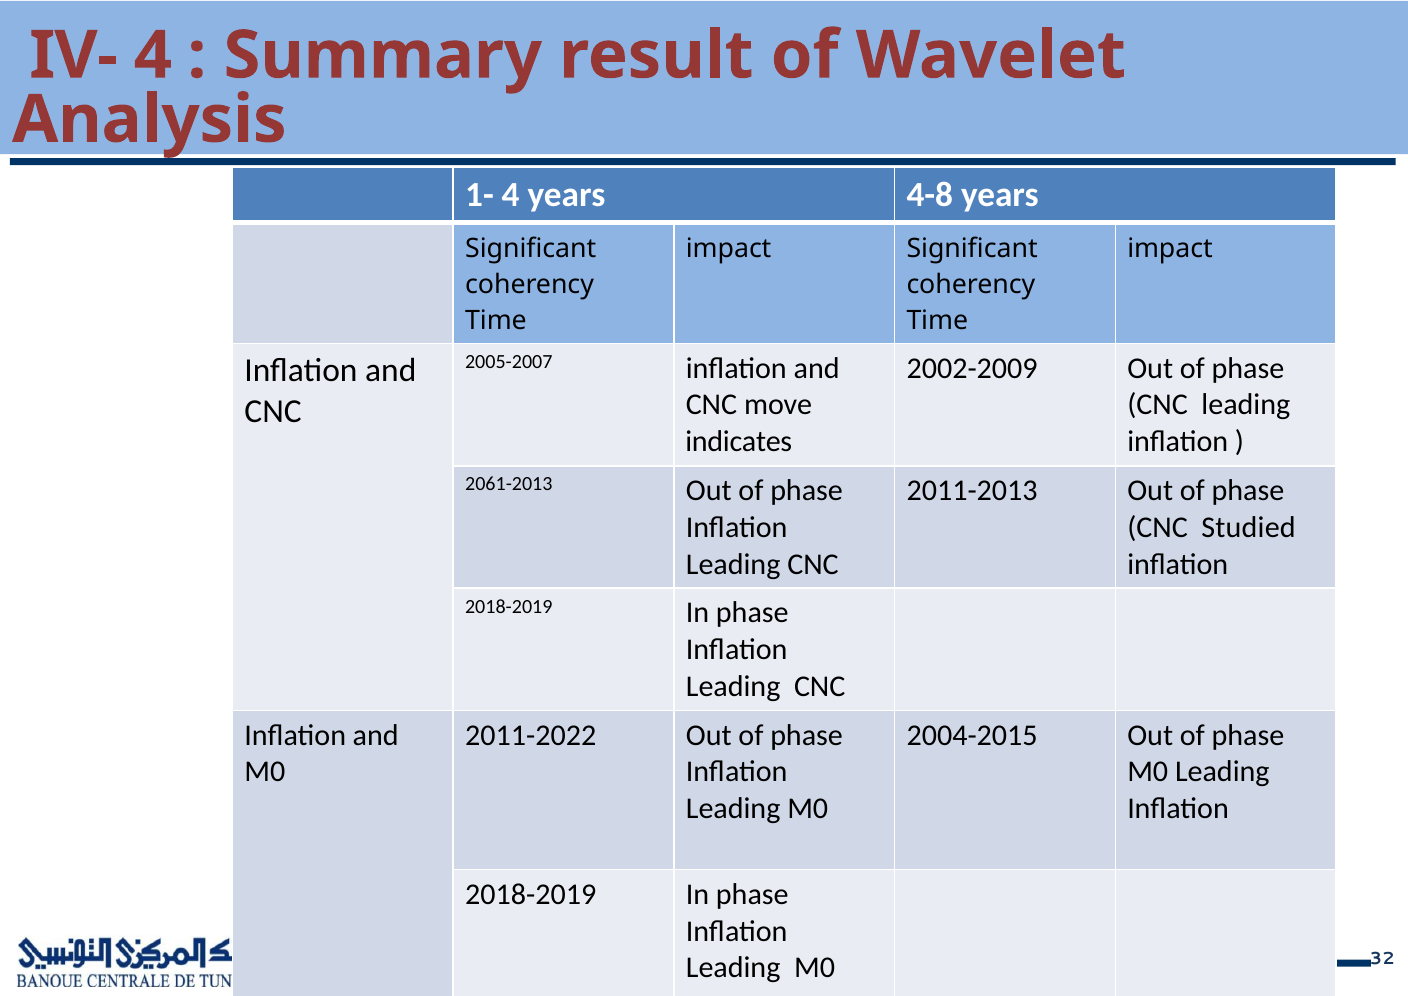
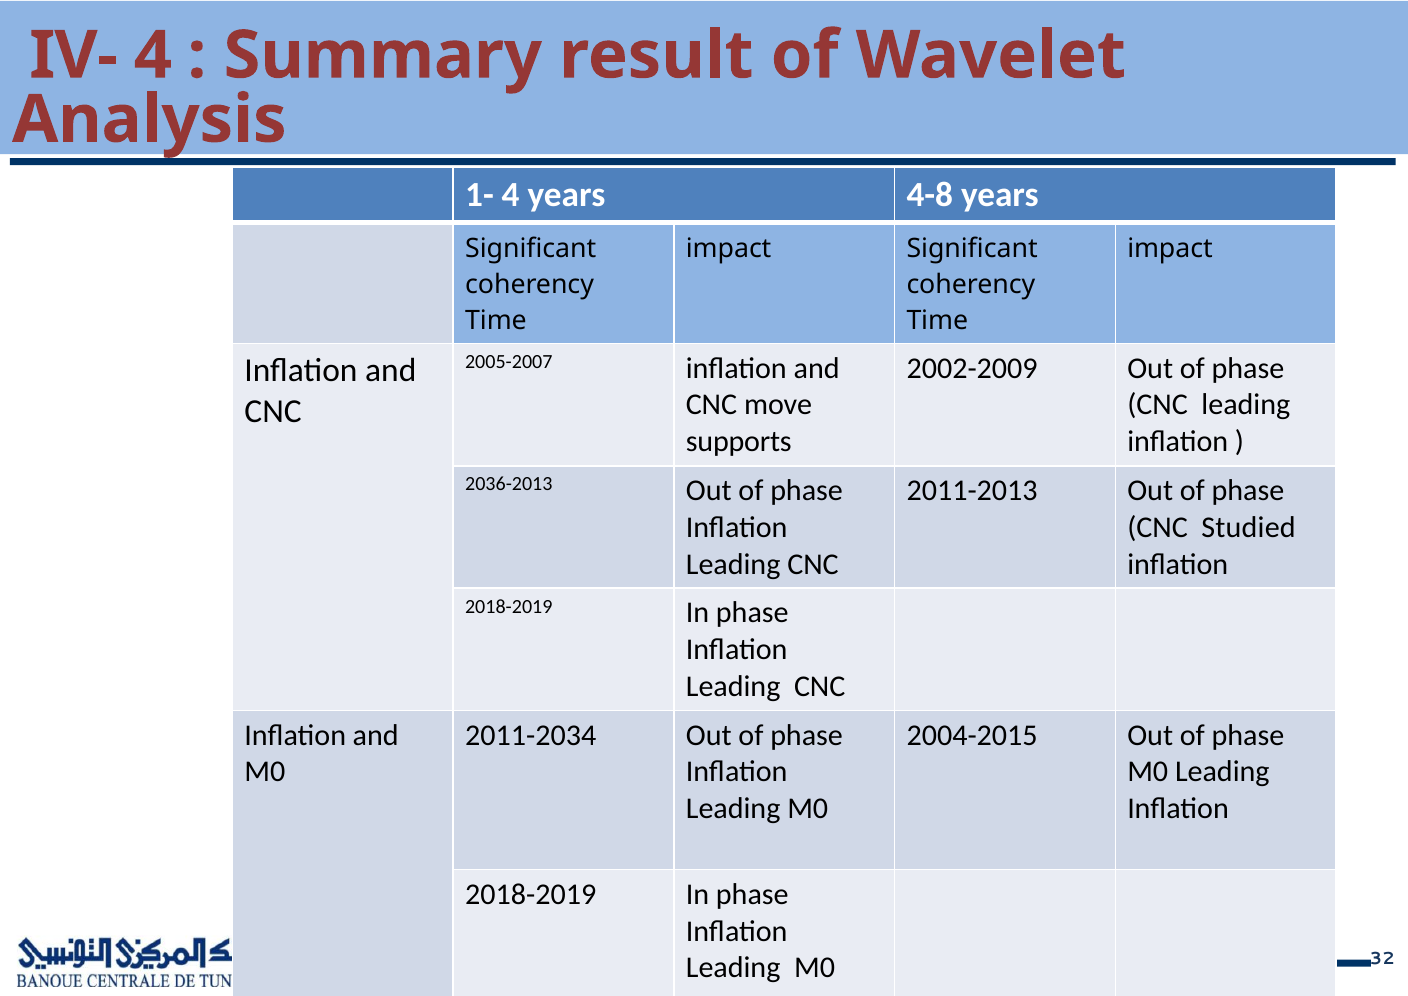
indicates: indicates -> supports (739, 442)
2061-2013: 2061-2013 -> 2036-2013 (509, 484)
2011-2022: 2011-2022 -> 2011-2034 (531, 735)
